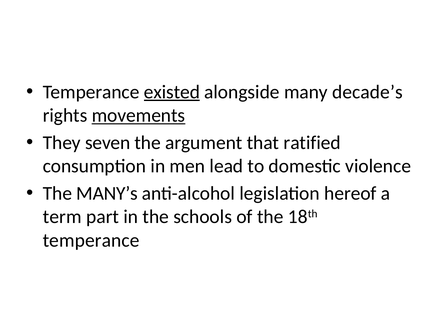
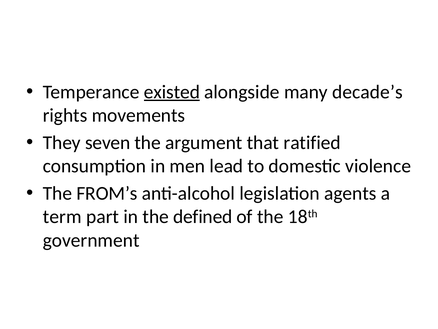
movements underline: present -> none (138, 115)
MANY’s: MANY’s -> FROM’s (107, 193)
hereof: hereof -> agents (350, 193)
schools: schools -> defined (203, 217)
temperance: temperance -> government (91, 240)
